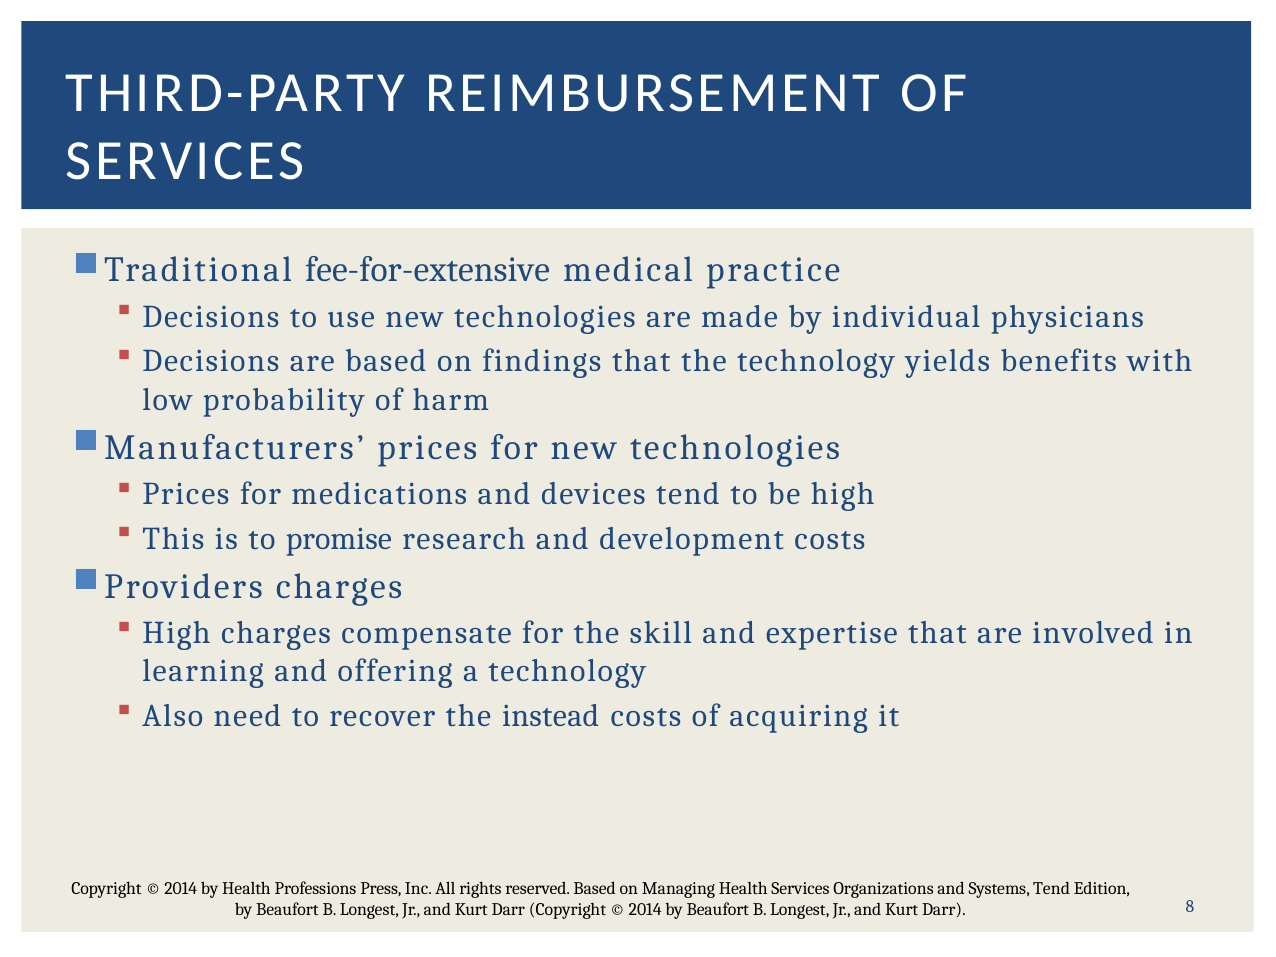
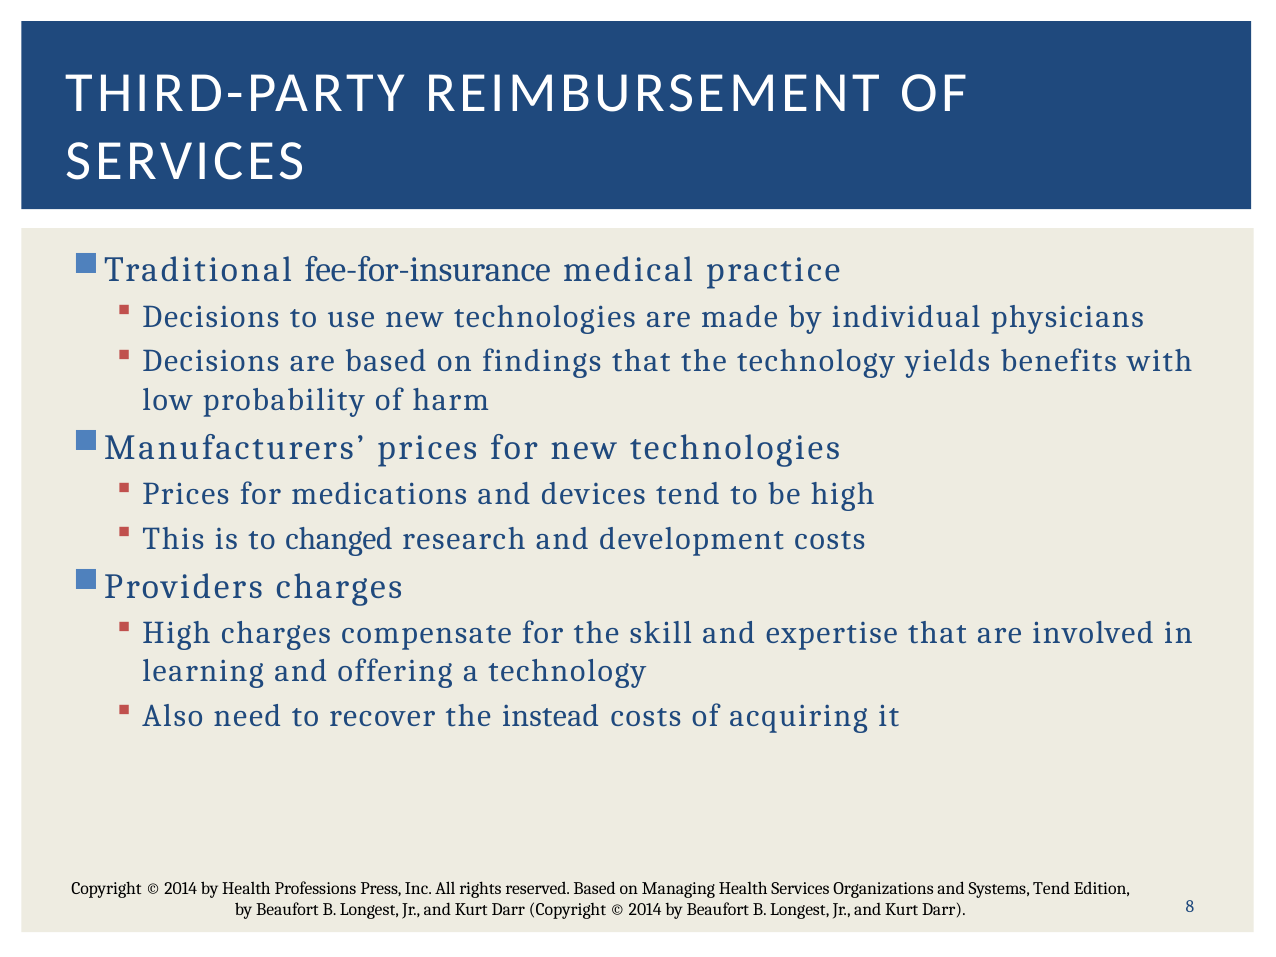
fee-for-extensive: fee-for-extensive -> fee-for-insurance (428, 270)
promise: promise -> changed (339, 539)
